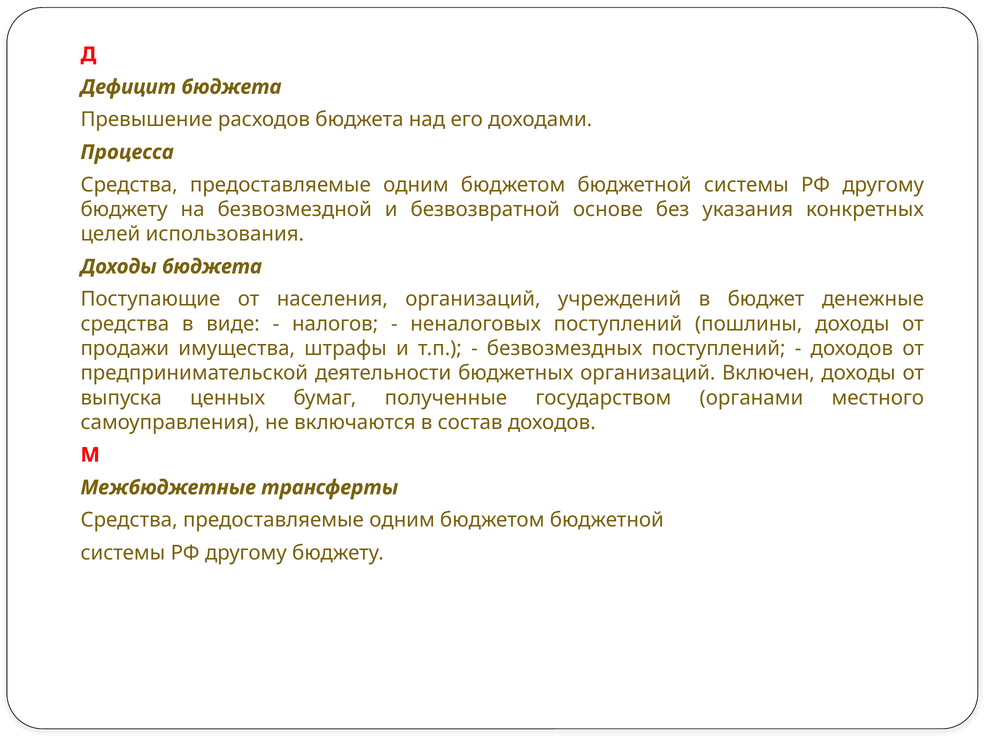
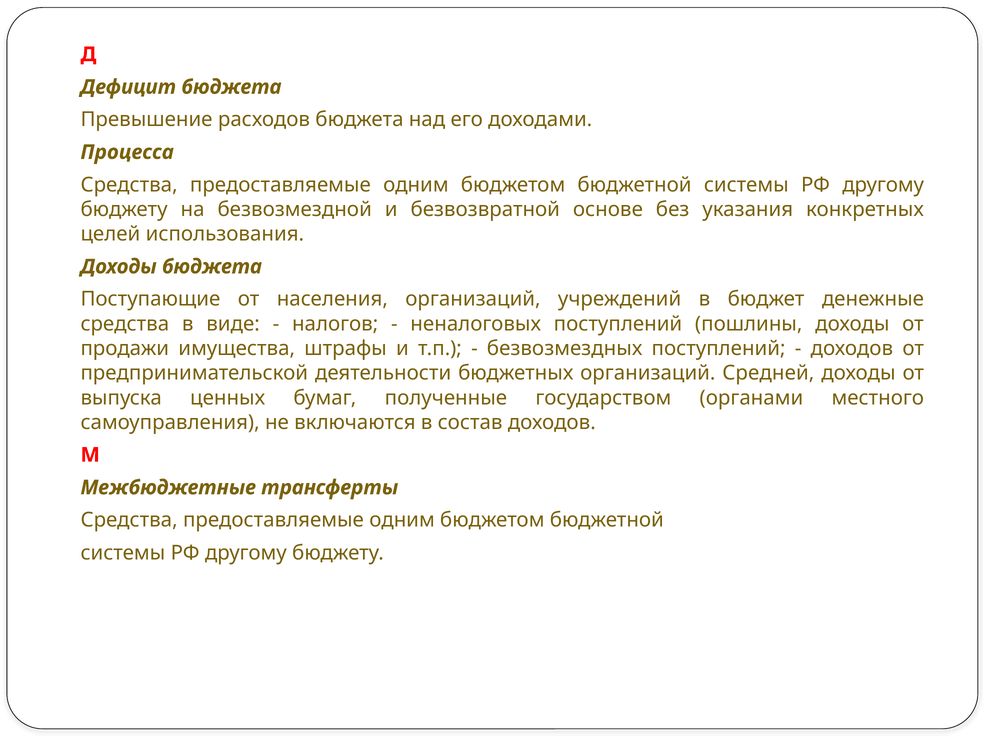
Включен: Включен -> Средней (768, 373)
